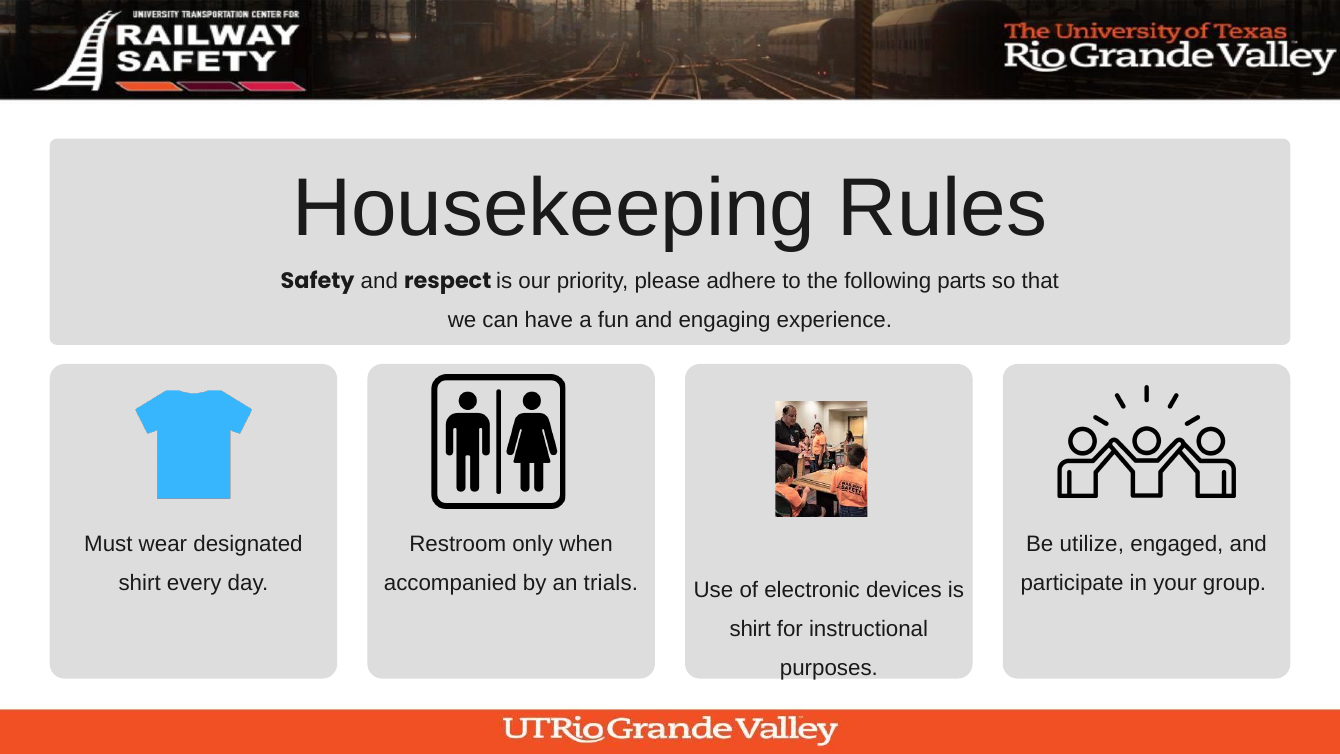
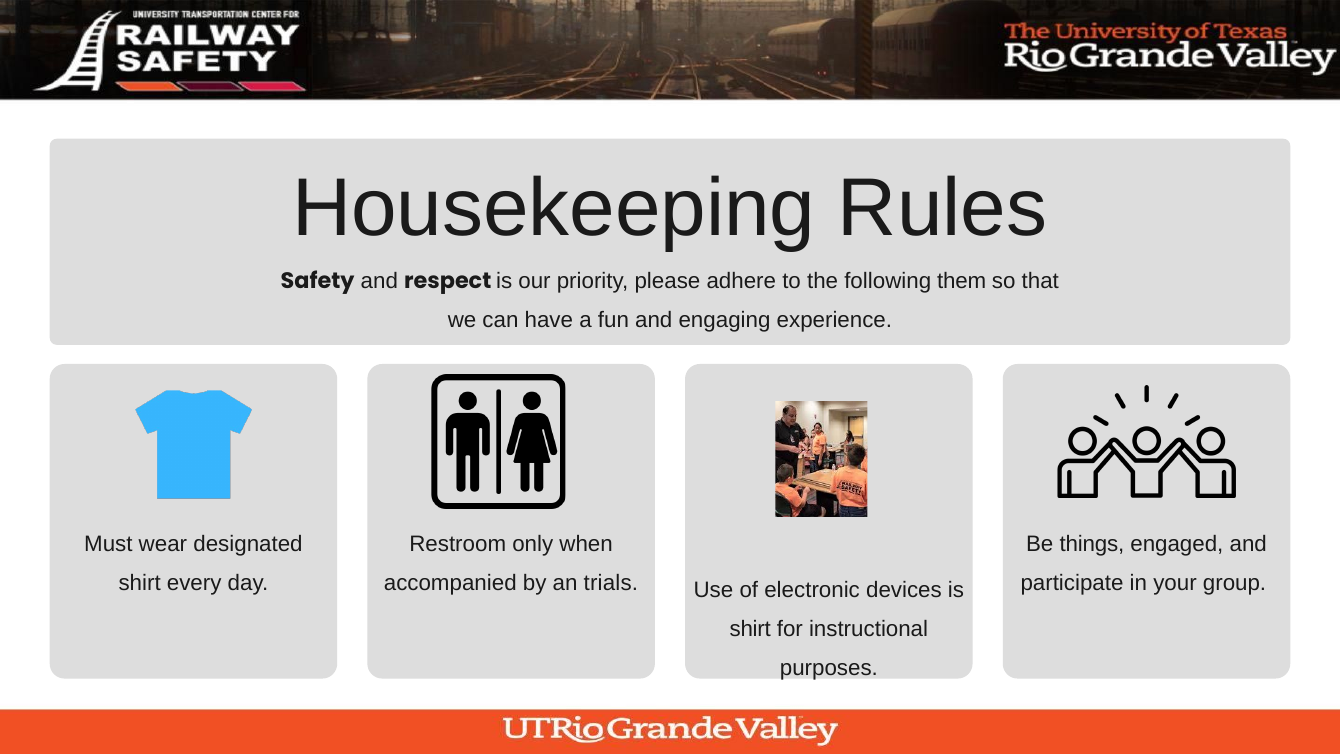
parts: parts -> them (962, 281)
utilize: utilize -> things (1092, 544)
